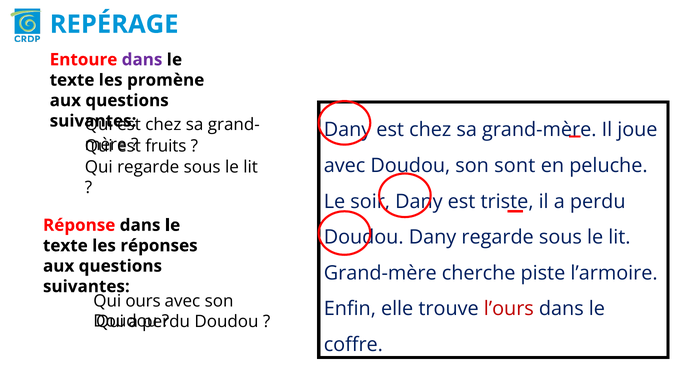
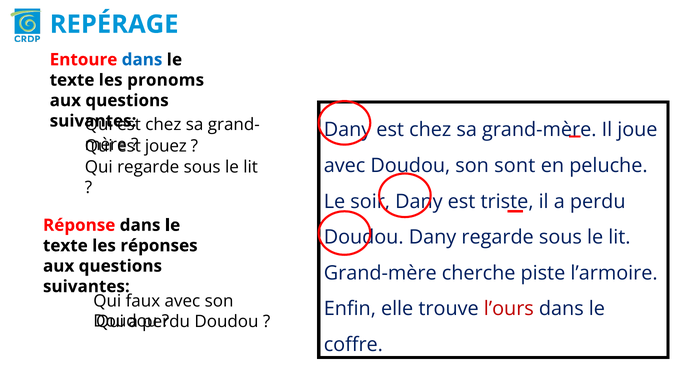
dans colour: purple -> blue (142, 60)
promène: promène -> pronoms (166, 80)
fruits: fruits -> jouez (166, 146)
ours: ours -> faux (143, 301)
